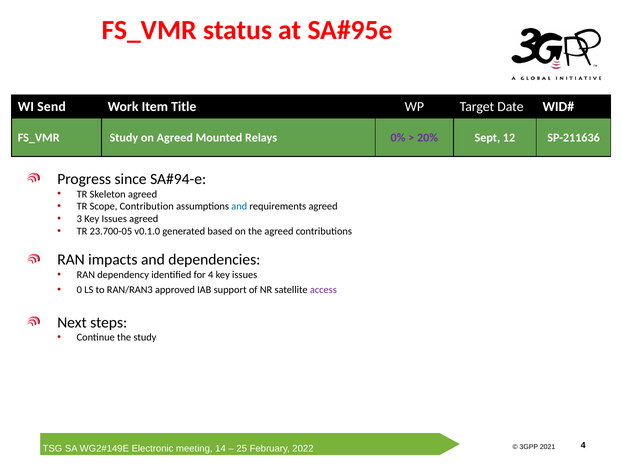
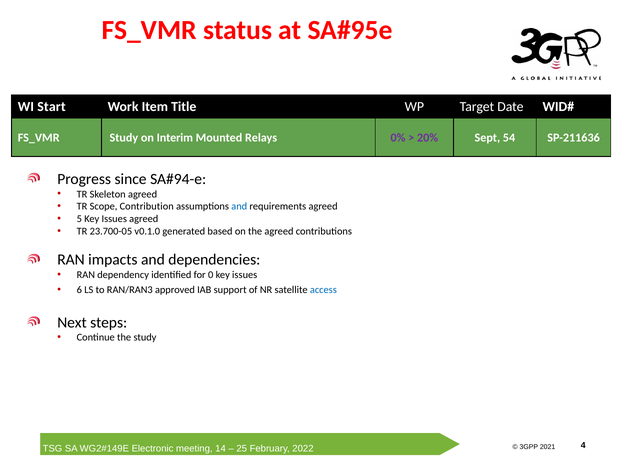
Send: Send -> Start (51, 107)
on Agreed: Agreed -> Interim (175, 138)
12: 12 -> 54 (509, 138)
3: 3 -> 5 (79, 219)
for 4: 4 -> 0 (211, 275)
0: 0 -> 6 (79, 290)
access colour: purple -> blue (323, 290)
